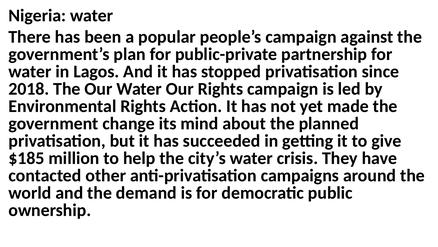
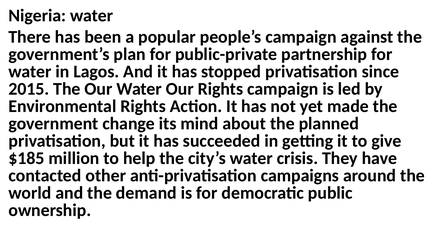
2018: 2018 -> 2015 (29, 89)
